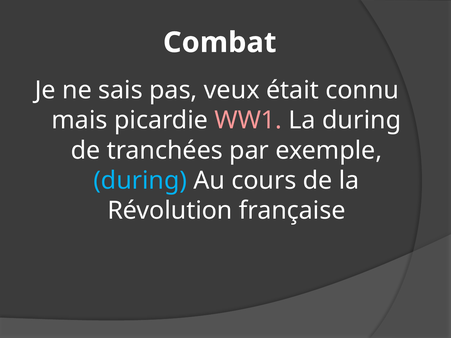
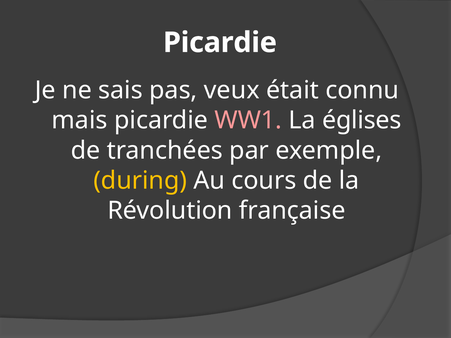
Combat: Combat -> Picardie (220, 43)
La during: during -> églises (362, 120)
during colour: light blue -> yellow (140, 181)
